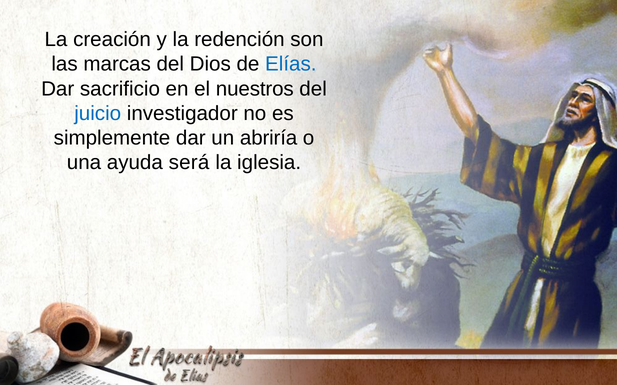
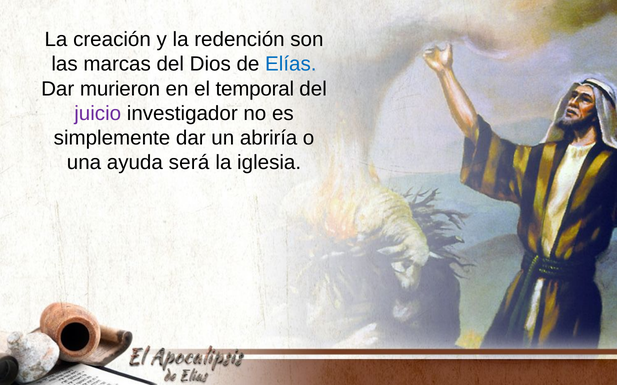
sacrificio: sacrificio -> murieron (120, 89)
nuestros: nuestros -> temporal (255, 89)
juicio colour: blue -> purple (98, 114)
